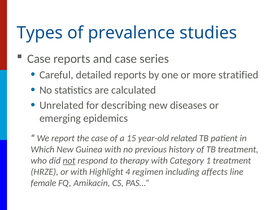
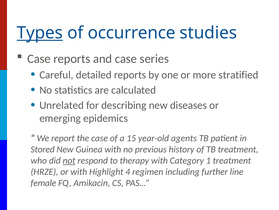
Types underline: none -> present (40, 33)
prevalence: prevalence -> occurrence (132, 33)
related: related -> agents (184, 138)
Which: Which -> Stored (43, 149)
affects: affects -> further (215, 171)
